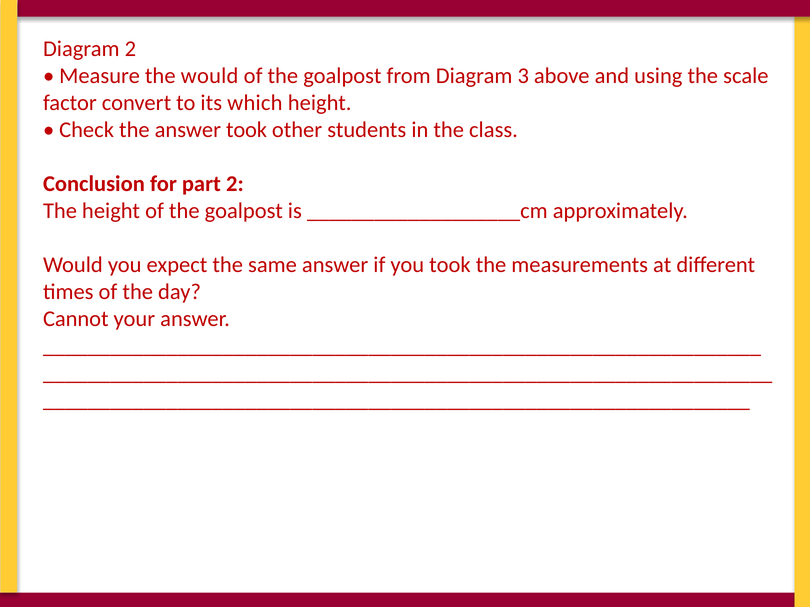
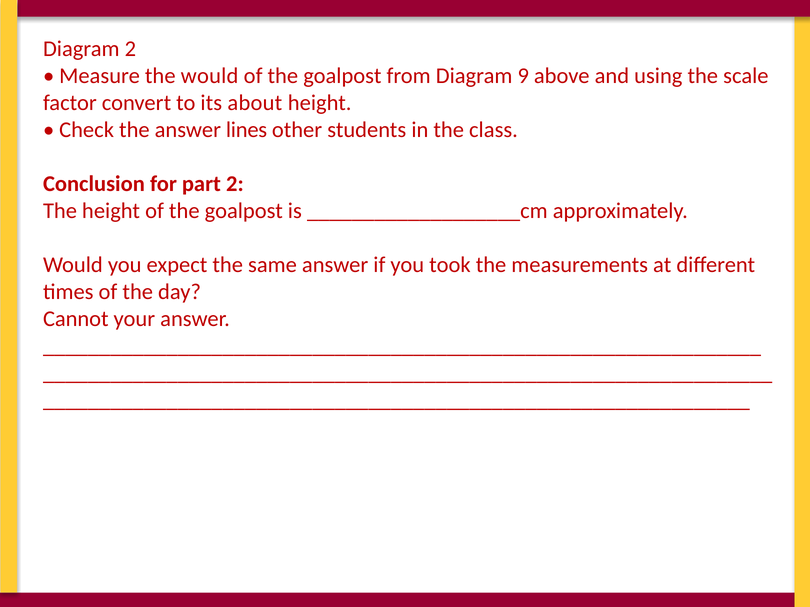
3: 3 -> 9 (523, 76)
which: which -> about (255, 103)
answer took: took -> lines (247, 130)
